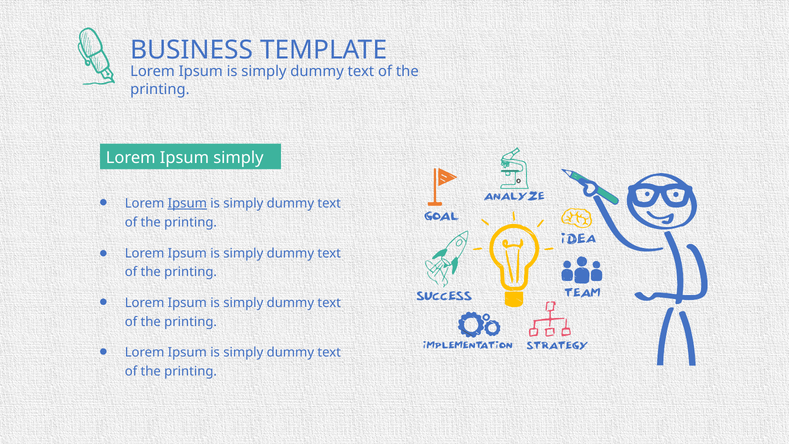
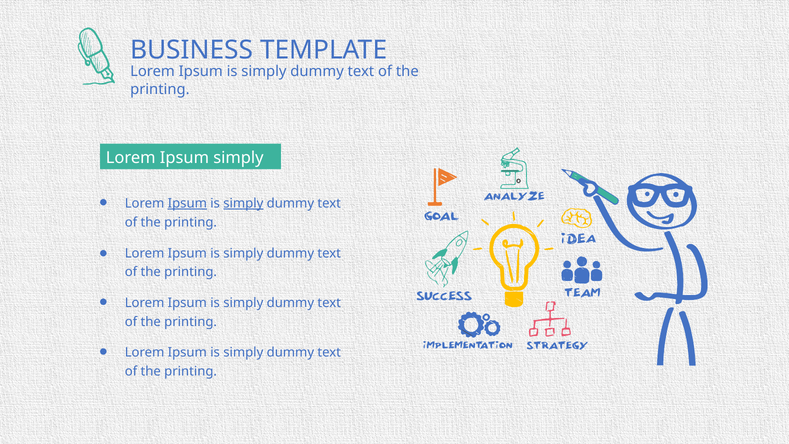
simply underline: none -> present (243, 203)
